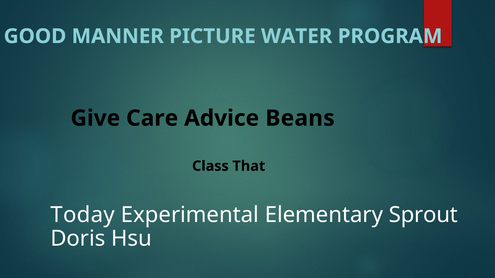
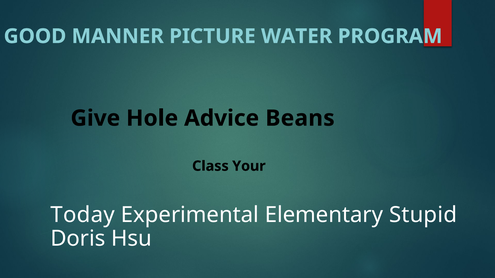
Care: Care -> Hole (152, 118)
That: That -> Your (249, 166)
Sprout: Sprout -> Stupid (423, 215)
